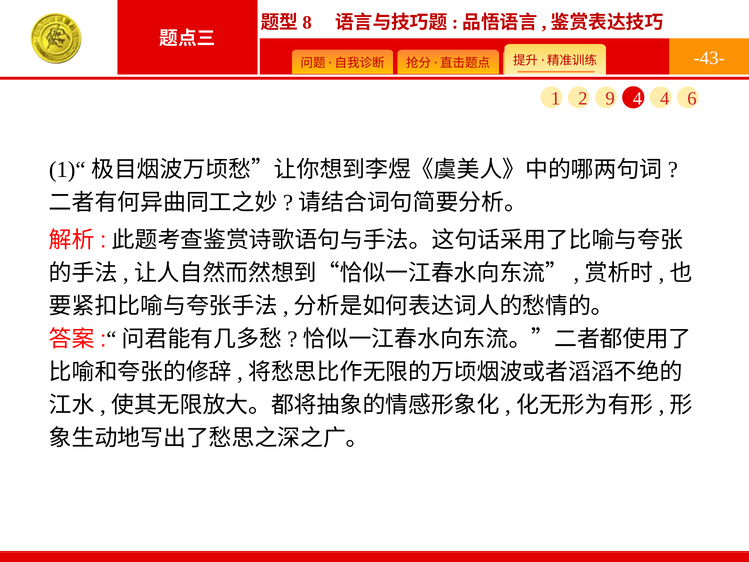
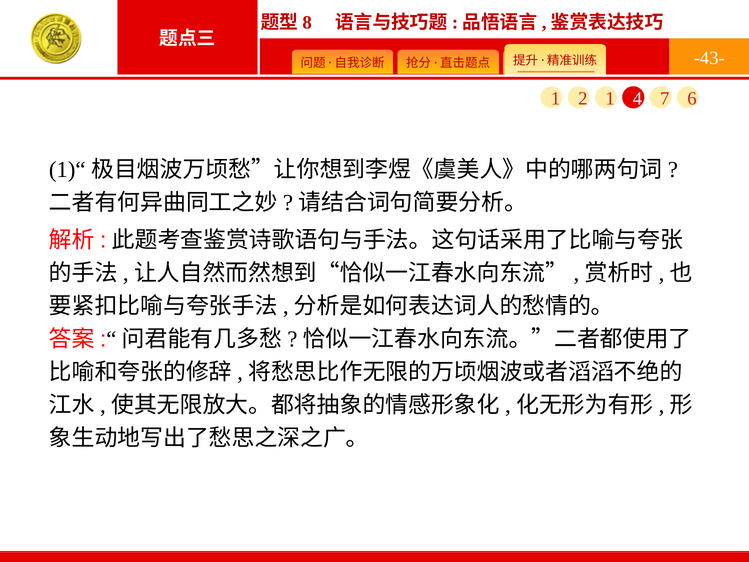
2 9: 9 -> 1 (610, 99)
4 4: 4 -> 7 (665, 99)
